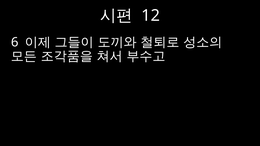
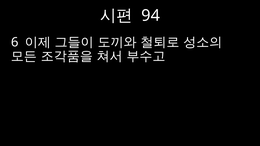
12: 12 -> 94 (151, 16)
